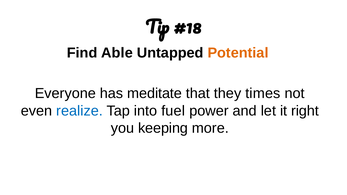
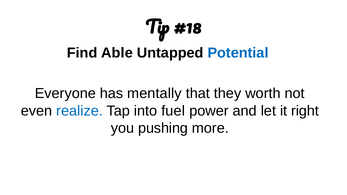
Potential colour: orange -> blue (238, 53)
meditate: meditate -> mentally (154, 94)
times: times -> worth (263, 94)
keeping: keeping -> pushing (163, 128)
